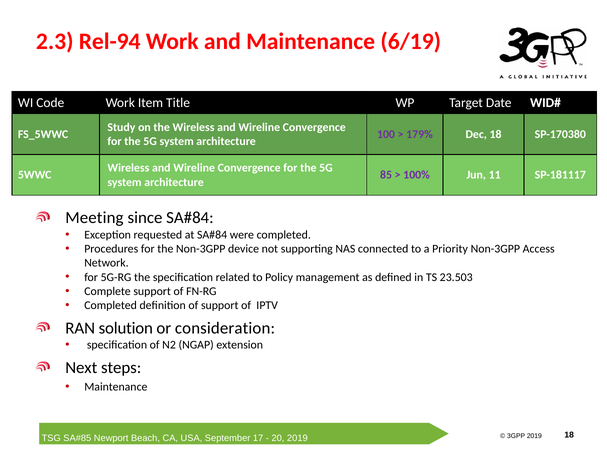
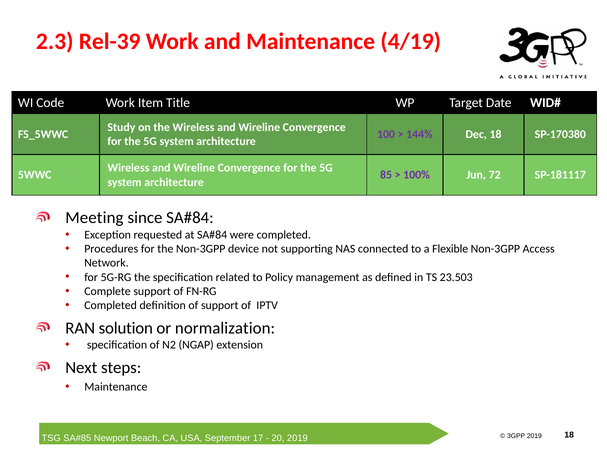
Rel-94: Rel-94 -> Rel-39 (110, 42)
6/19: 6/19 -> 4/19 (411, 42)
179%: 179% -> 144% (420, 134)
11: 11 -> 72 (495, 175)
Priority: Priority -> Flexible (450, 249)
consideration: consideration -> normalization (225, 328)
